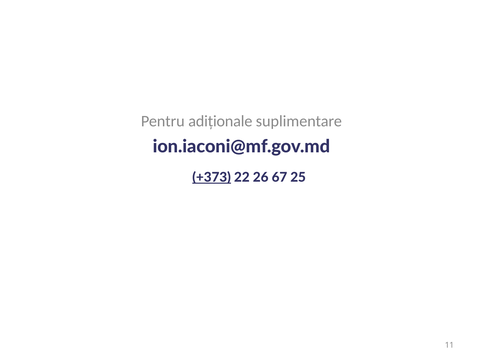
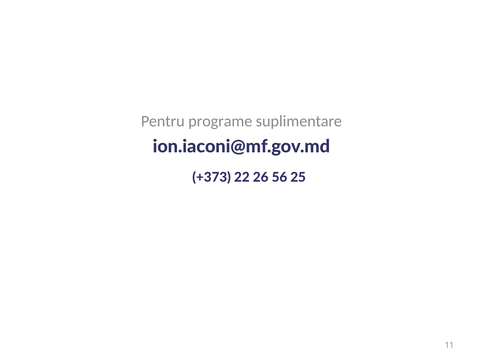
adiționale: adiționale -> programe (220, 121)
+373 underline: present -> none (212, 177)
67: 67 -> 56 (279, 177)
